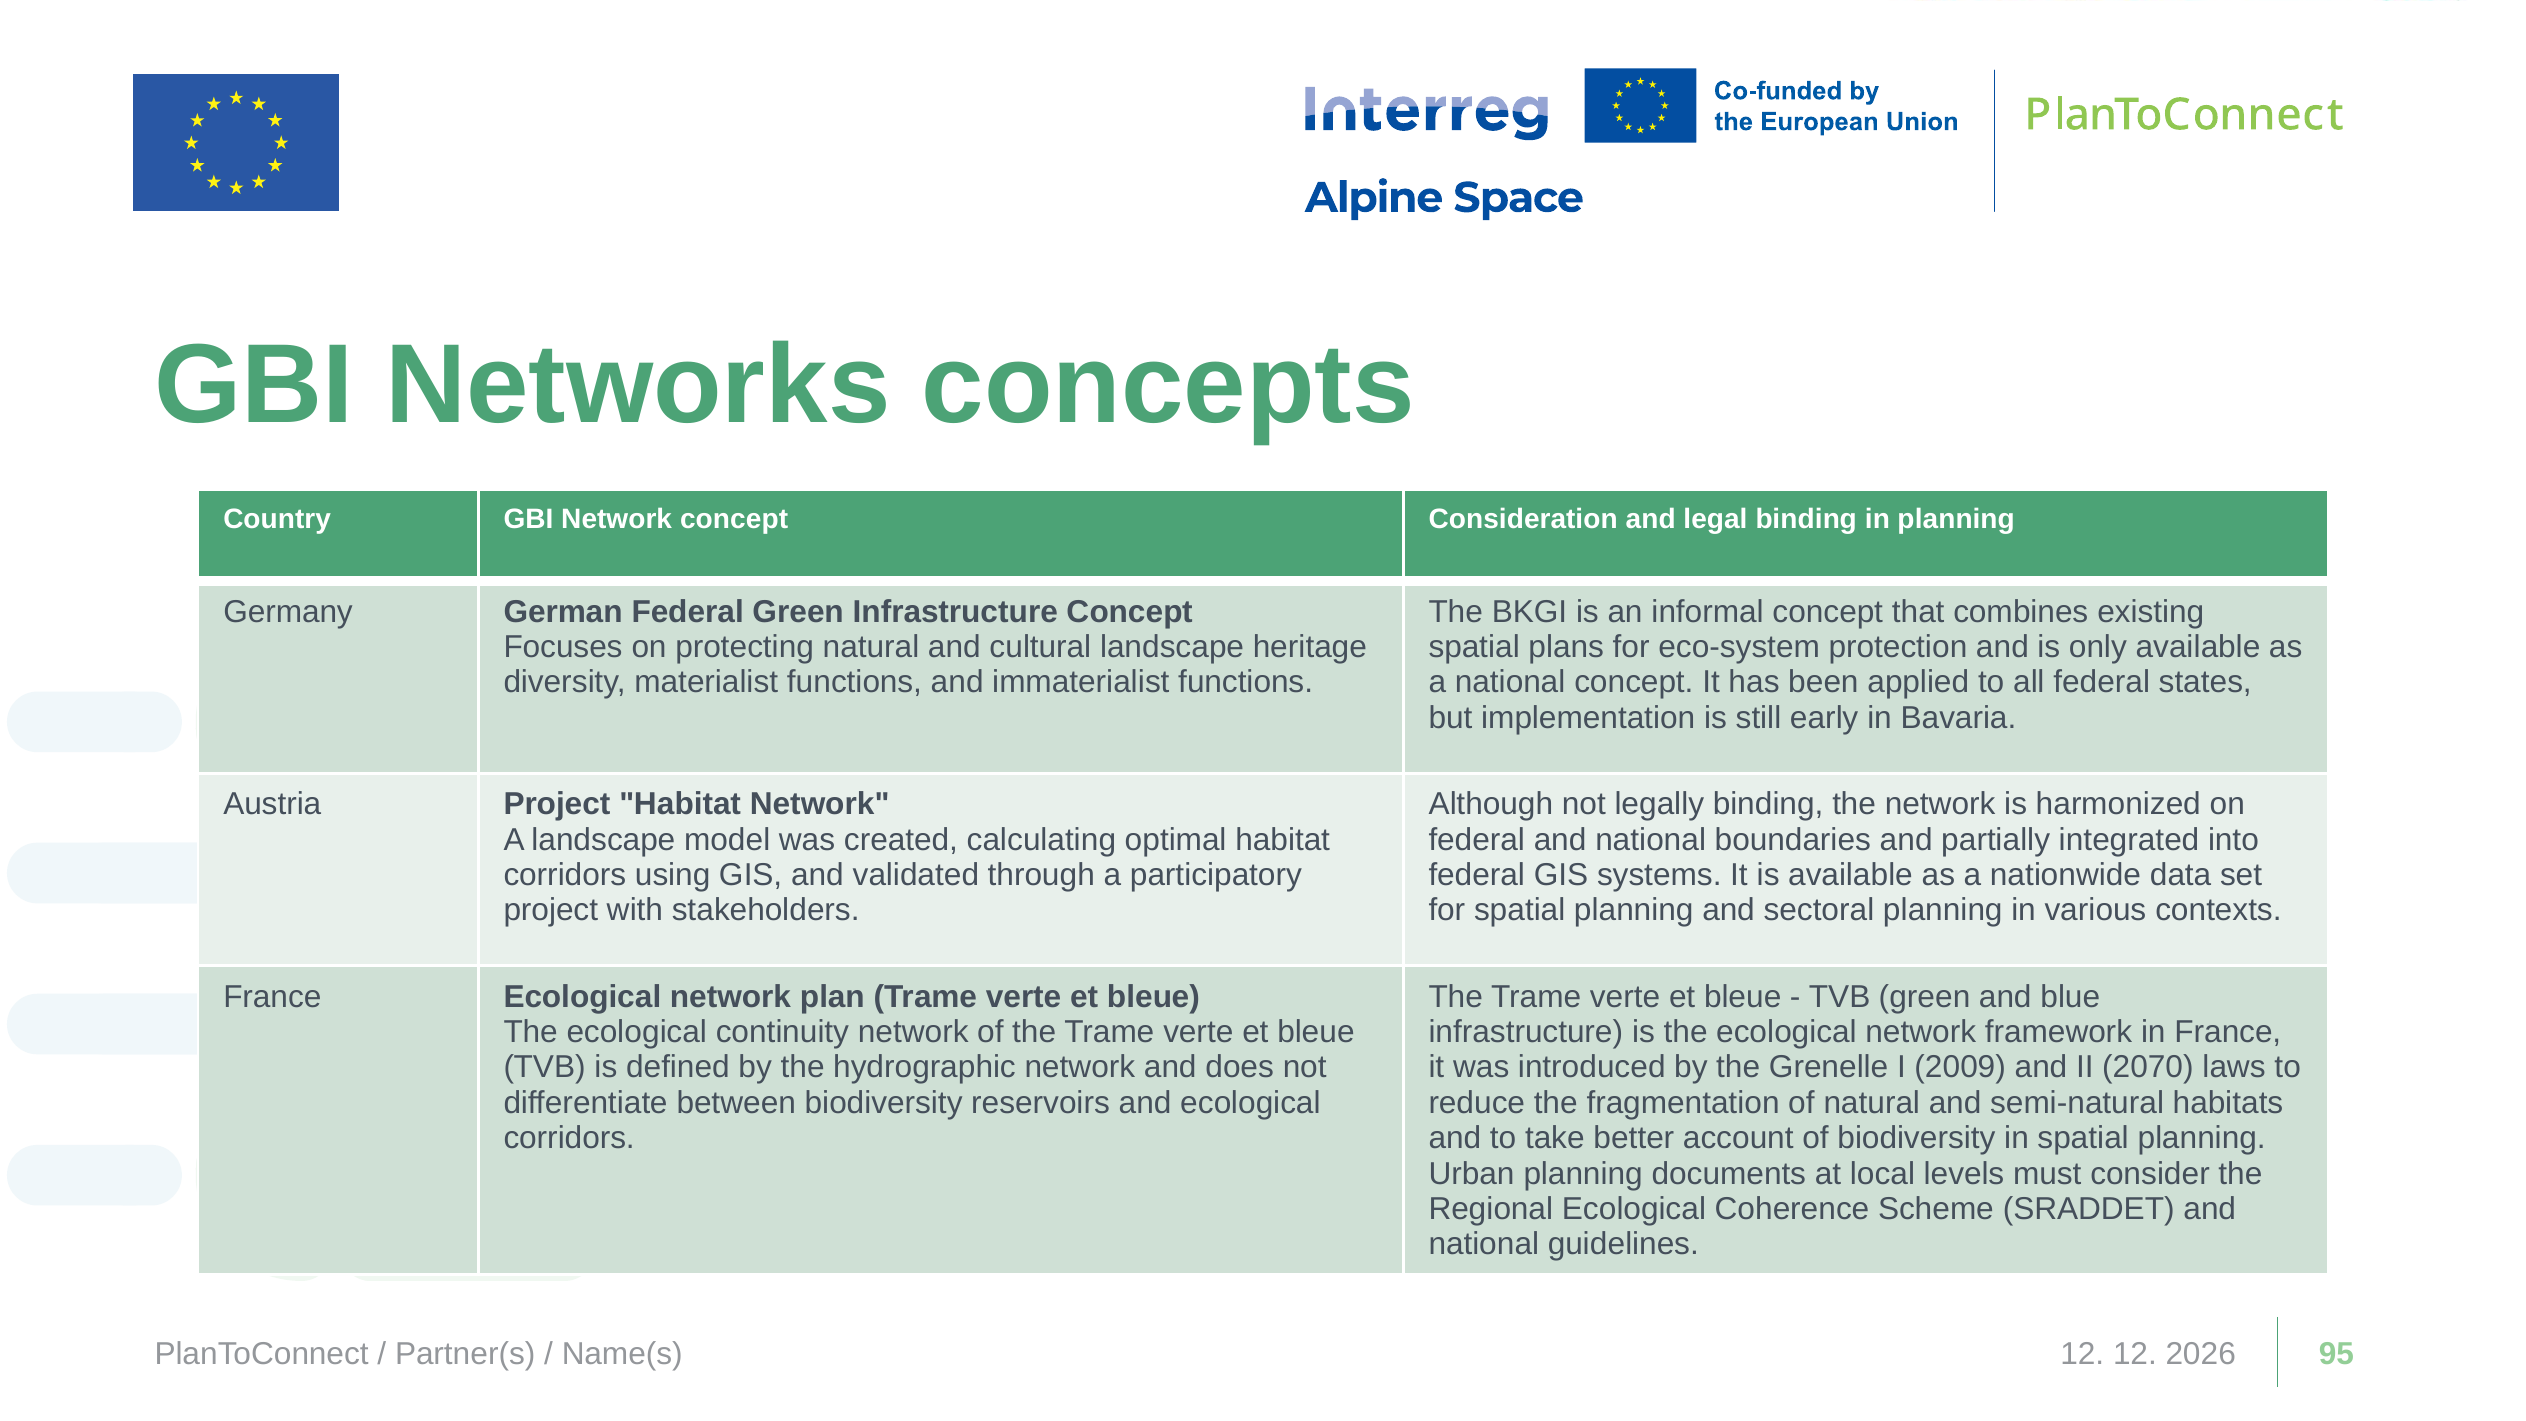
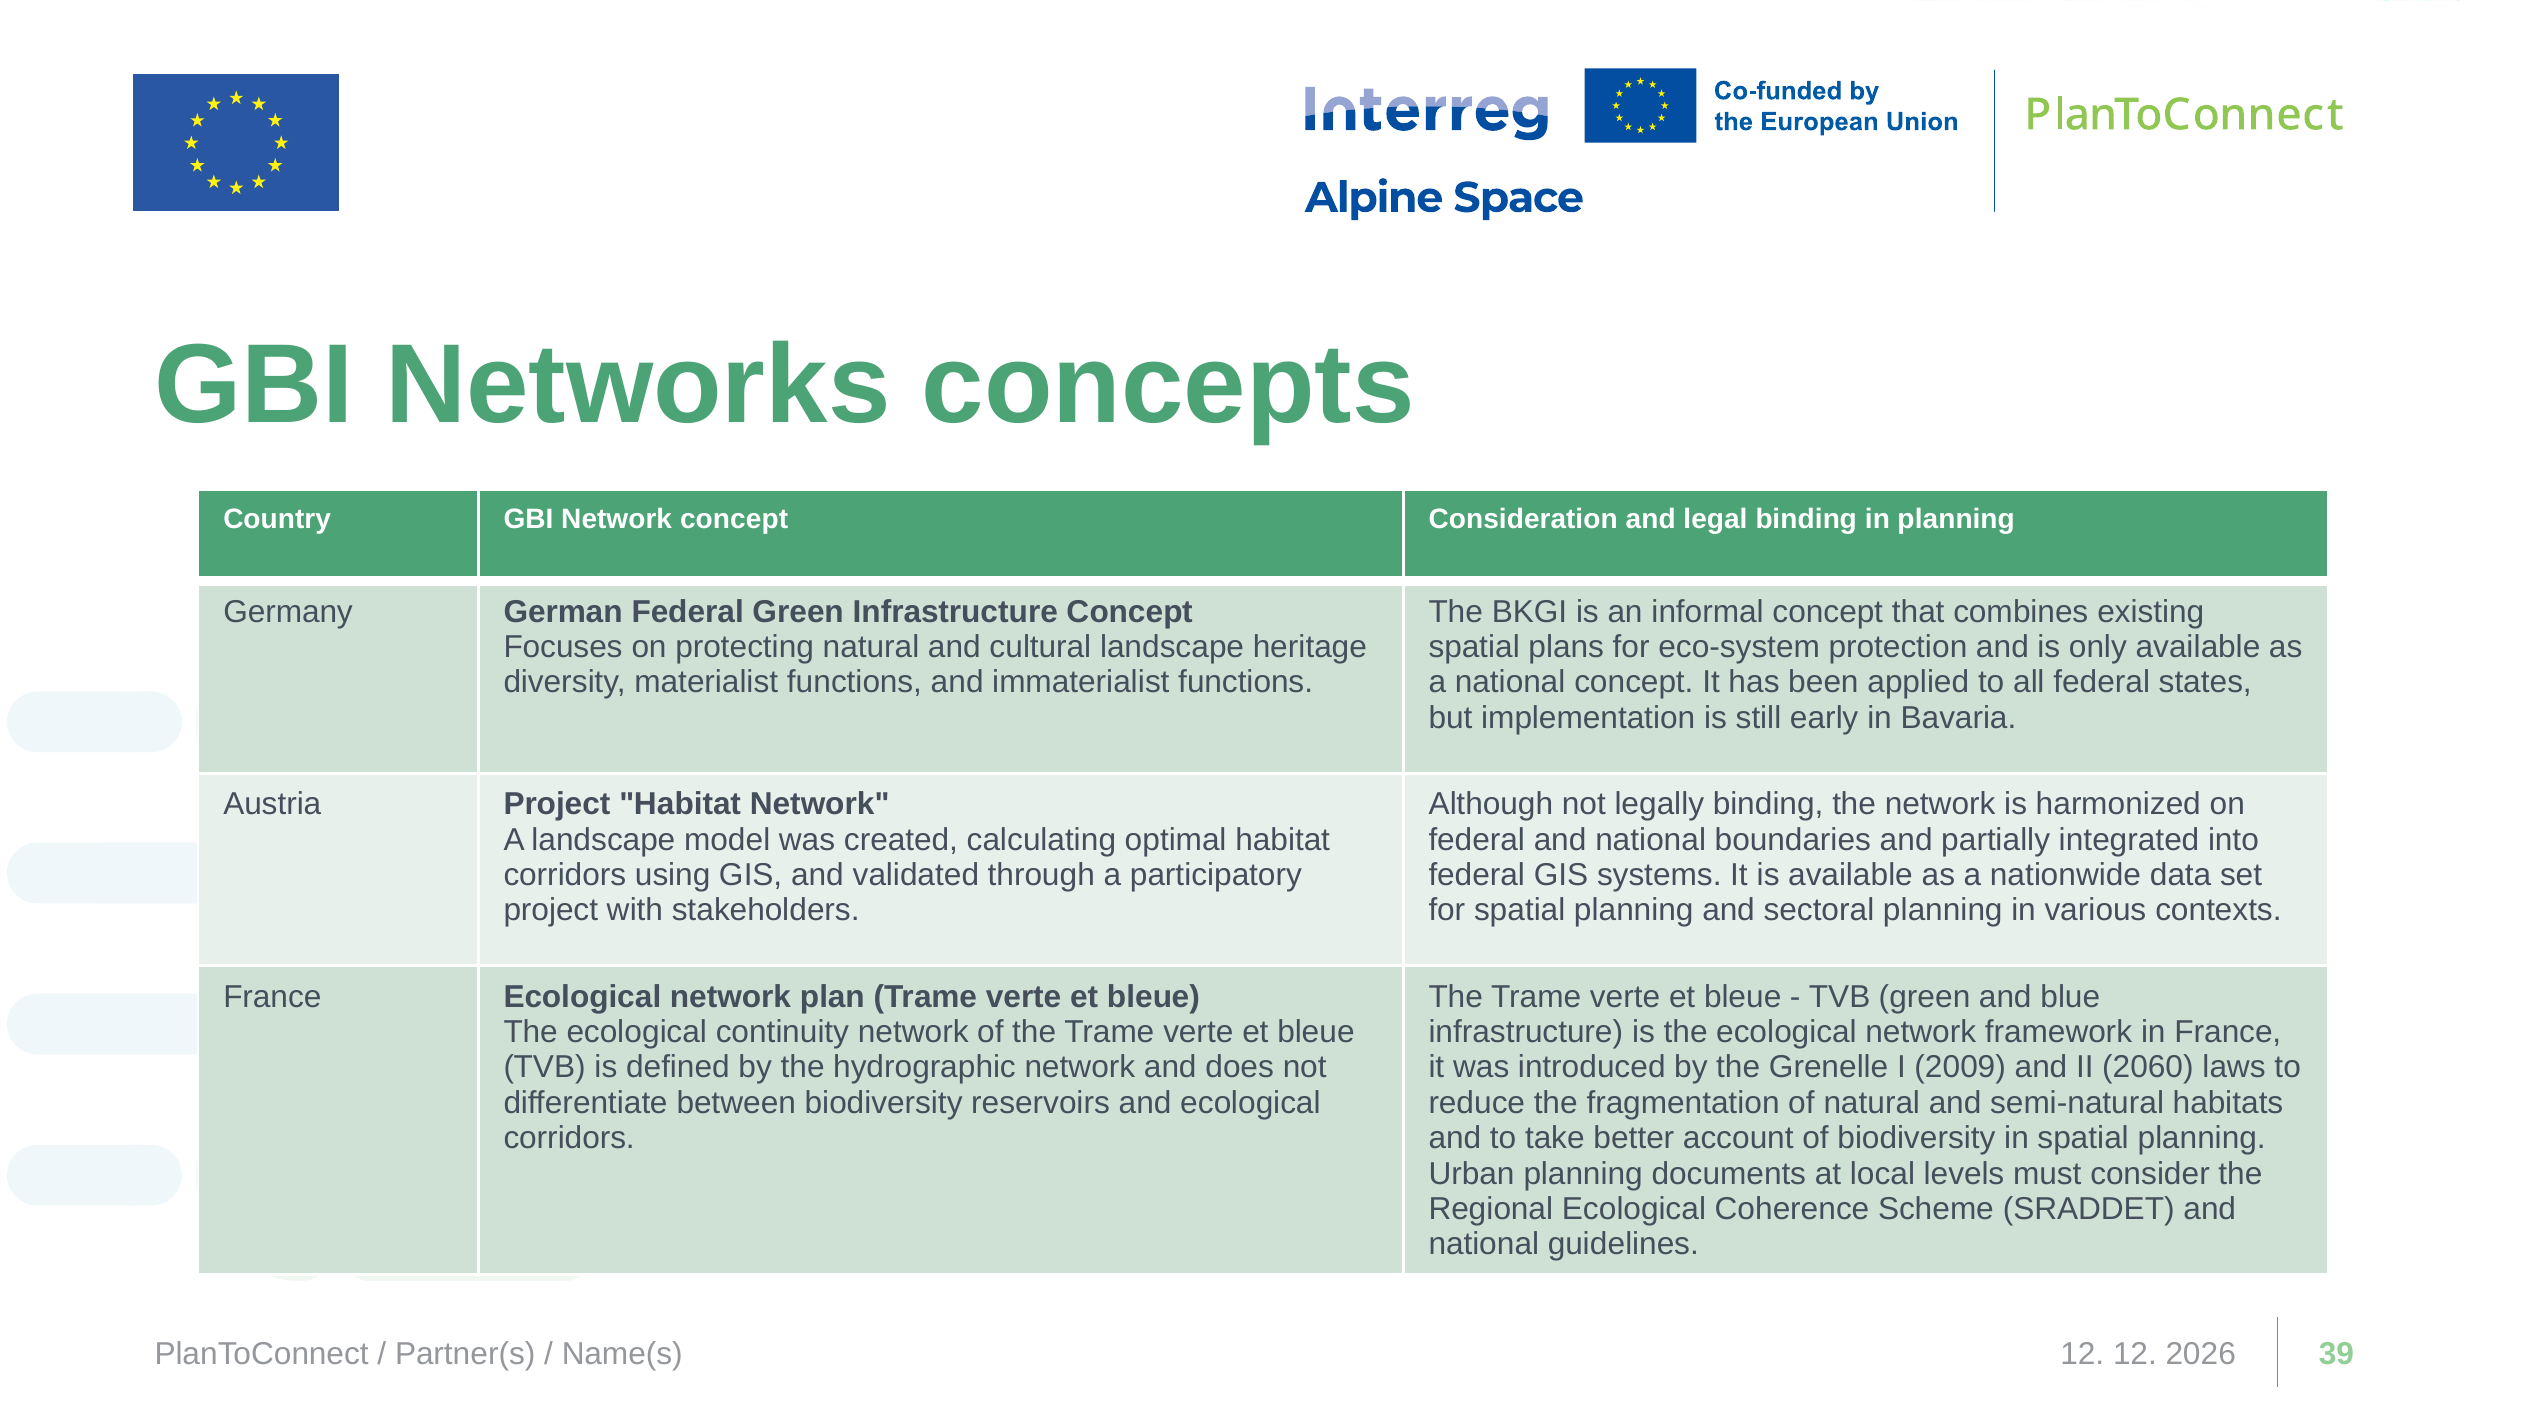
2070: 2070 -> 2060 (2148, 1067)
95: 95 -> 39 (2336, 1354)
